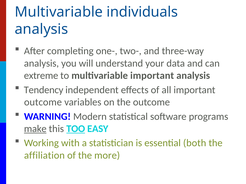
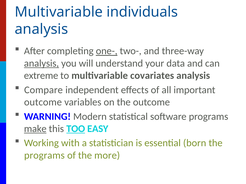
one- underline: none -> present (107, 51)
analysis underline: none -> present (41, 63)
multivariable important: important -> covariates (152, 76)
Tendency: Tendency -> Compare (43, 90)
both: both -> born (195, 143)
affiliation: affiliation -> programs (44, 156)
